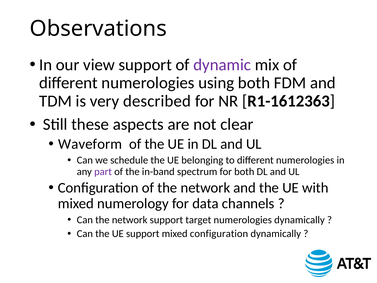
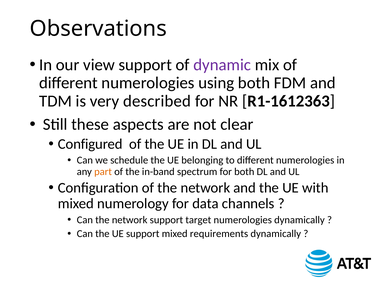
Waveform: Waveform -> Configured (90, 144)
part colour: purple -> orange (103, 171)
mixed configuration: configuration -> requirements (219, 234)
